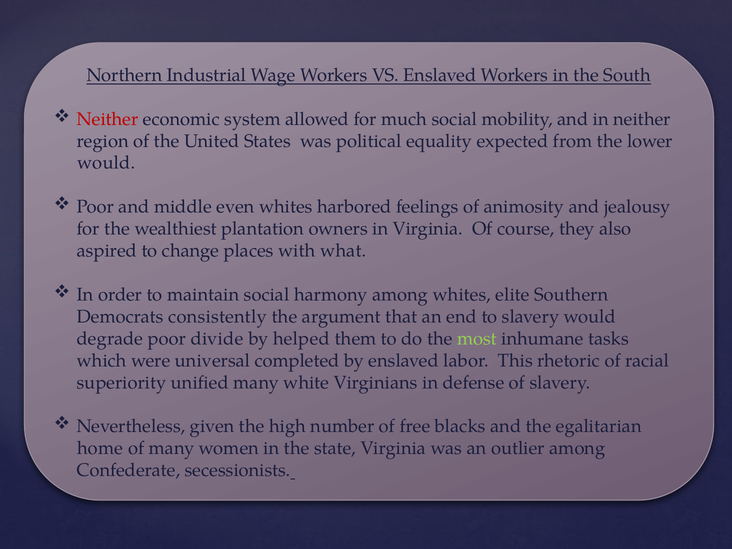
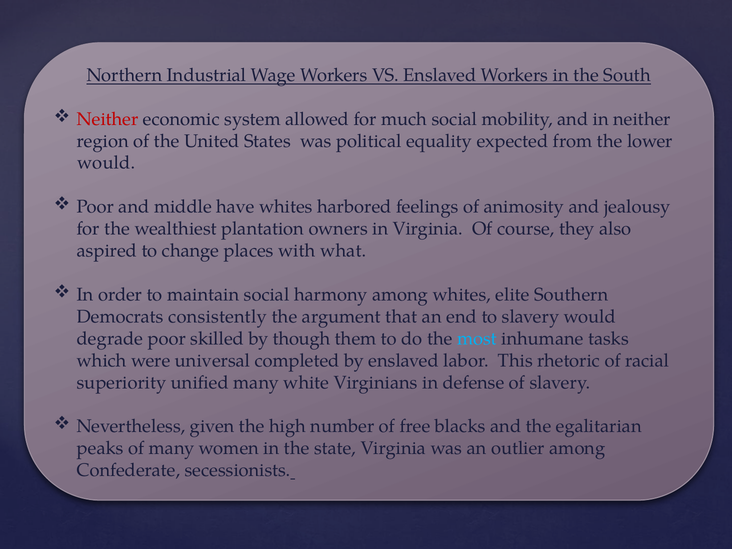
even: even -> have (235, 207)
divide: divide -> skilled (217, 339)
helped: helped -> though (302, 339)
most colour: light green -> light blue (477, 339)
home: home -> peaks (100, 448)
